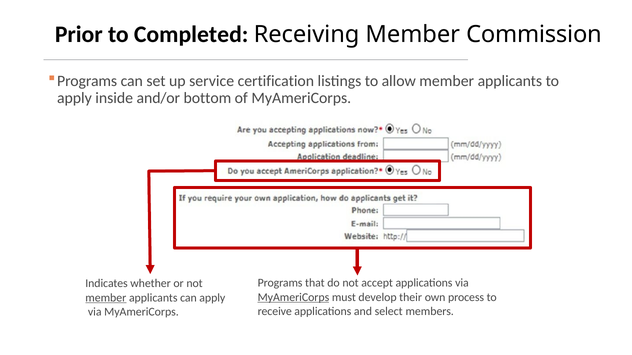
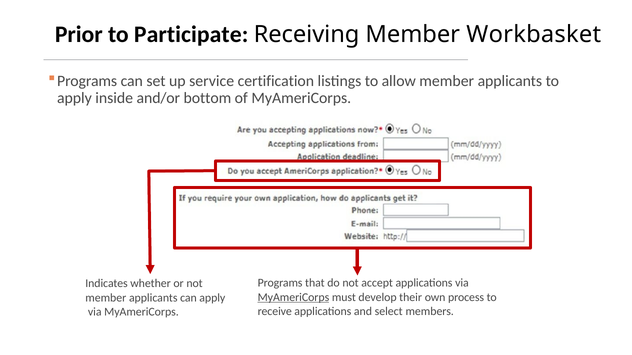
Completed: Completed -> Participate (191, 35)
Commission: Commission -> Workbasket (534, 35)
member underline: present -> none (106, 298)
